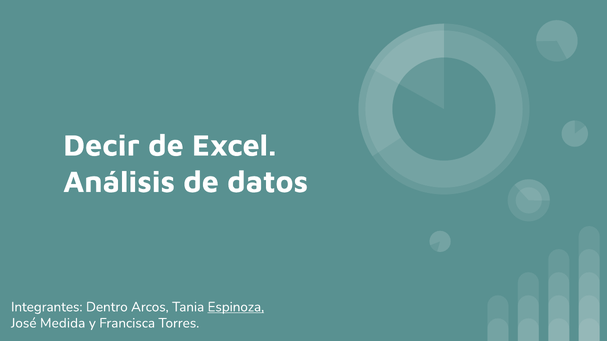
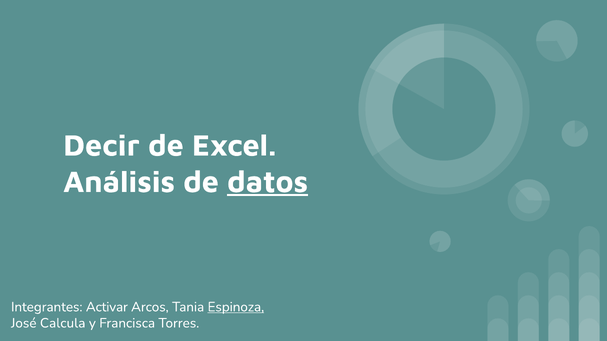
datos underline: none -> present (268, 182)
Dentro: Dentro -> Activar (107, 307)
Medida: Medida -> Calcula (63, 323)
